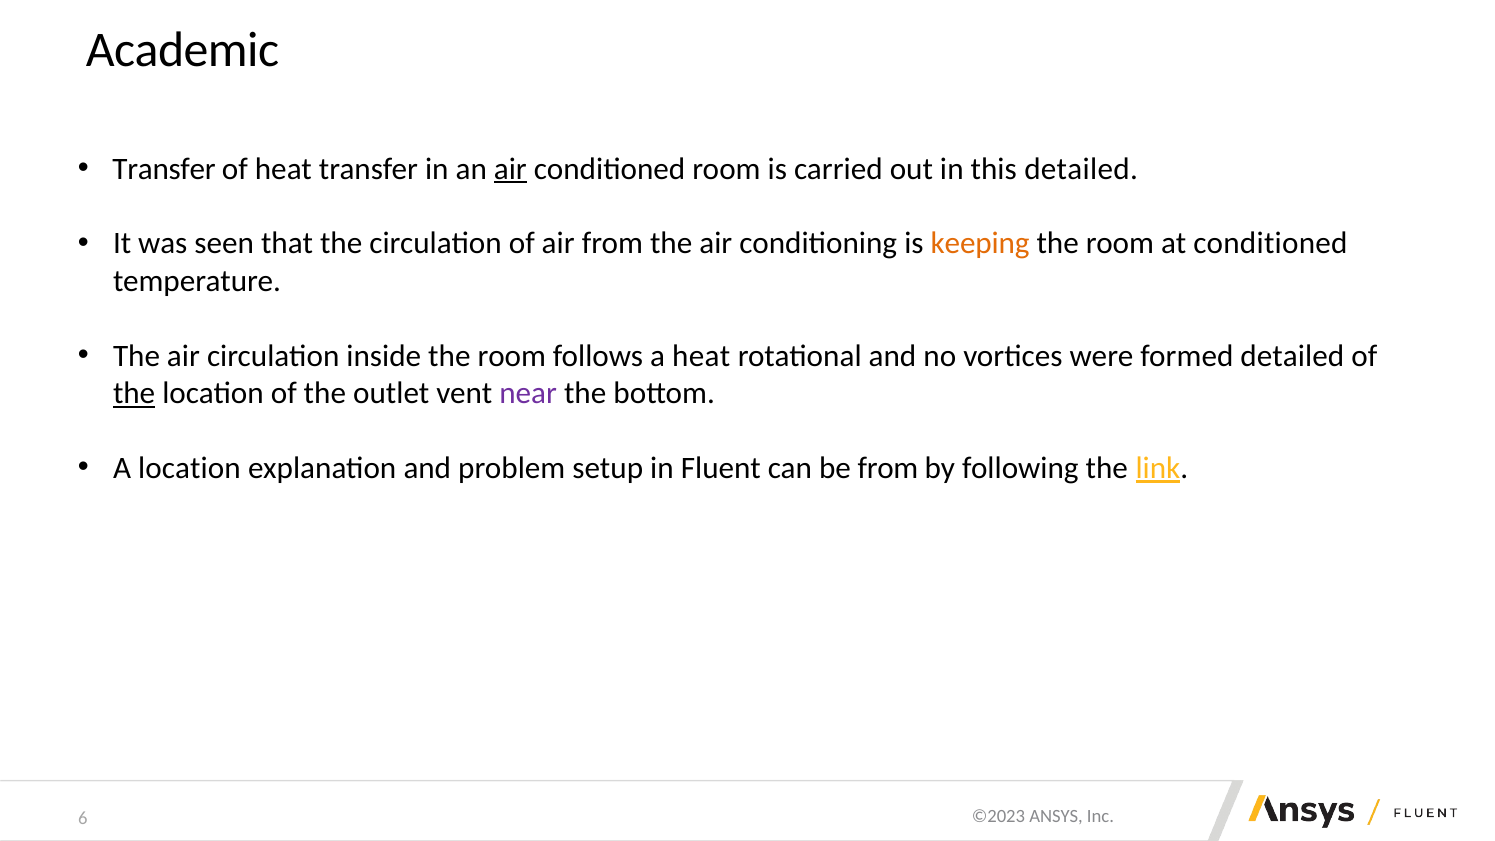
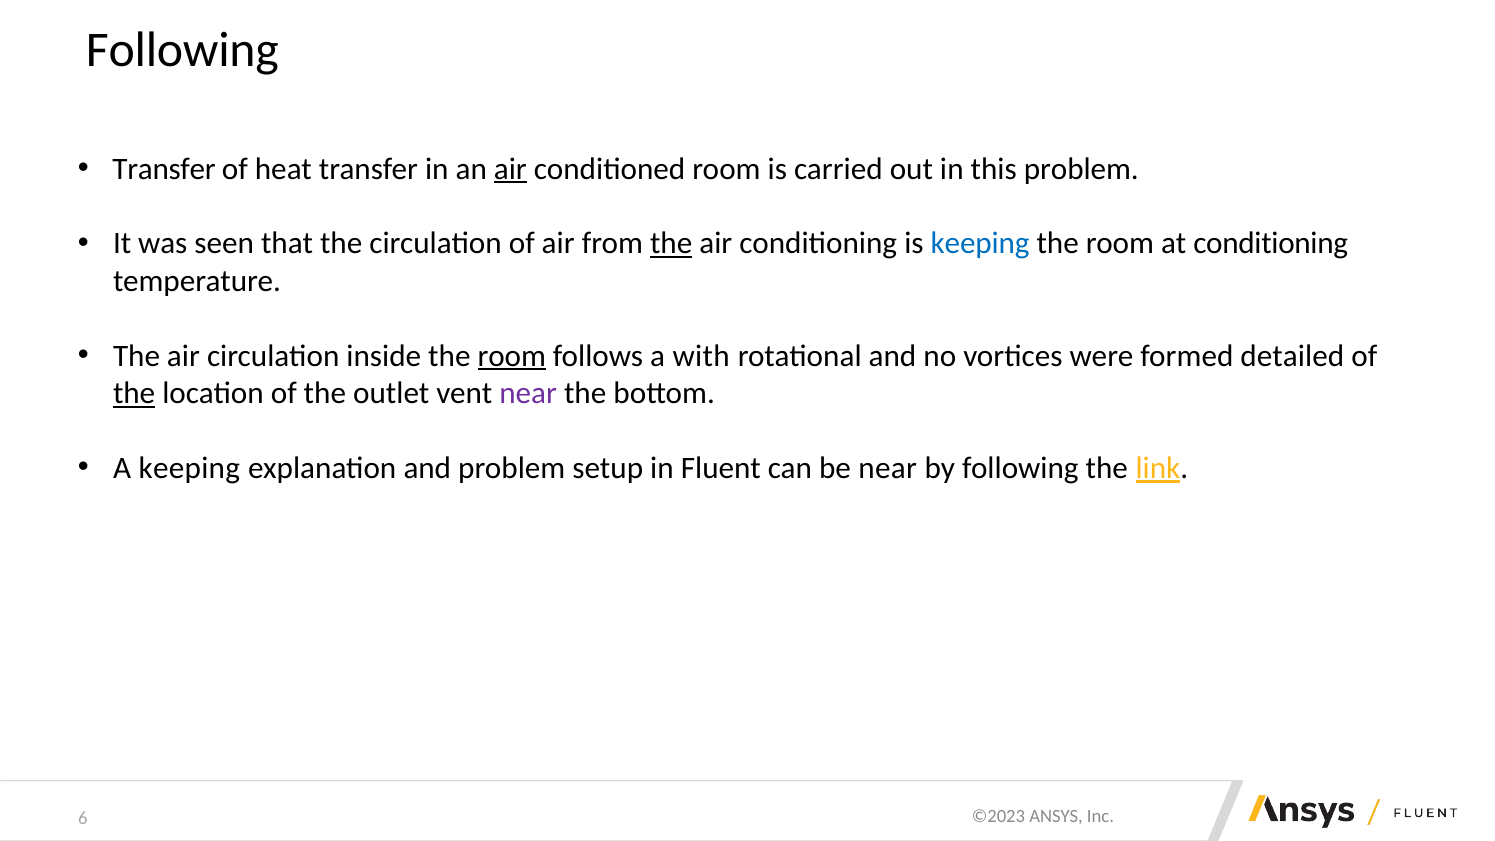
Academic: Academic -> Following (182, 50)
this detailed: detailed -> problem (1081, 169)
the underline: none -> present (671, 244)
keeping colour: orange -> blue (980, 244)
at conditioned: conditioned -> conditioning (1271, 244)
room underline: none -> present (512, 356)
a heat: heat -> with (701, 356)
A location: location -> keeping (189, 468)
be from: from -> near (888, 468)
